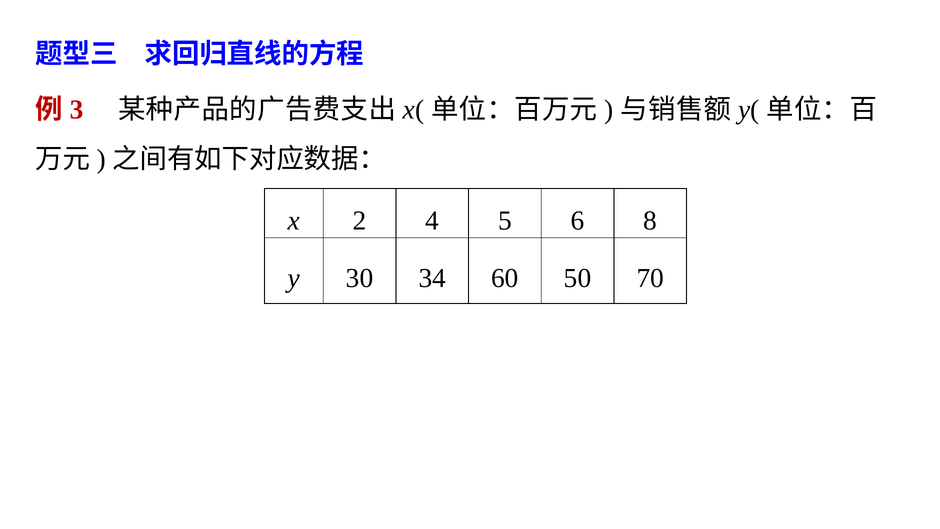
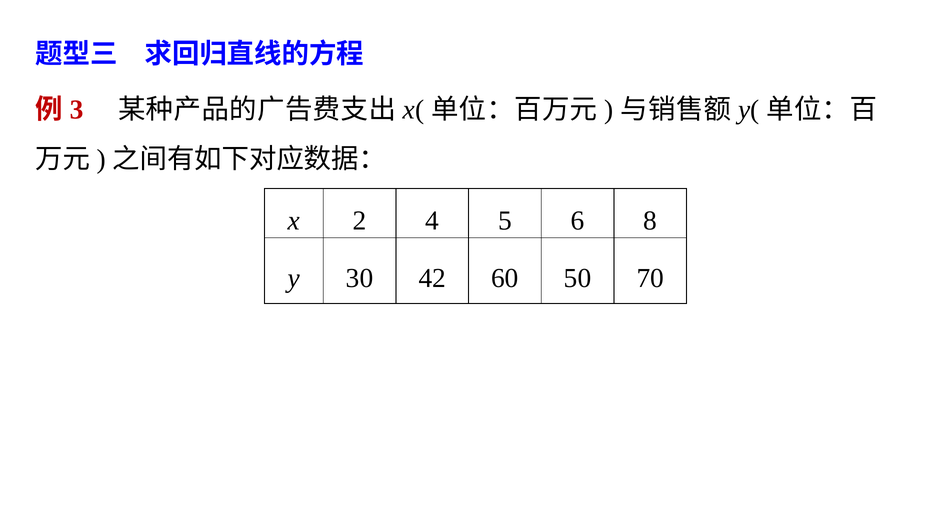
34: 34 -> 42 (432, 278)
